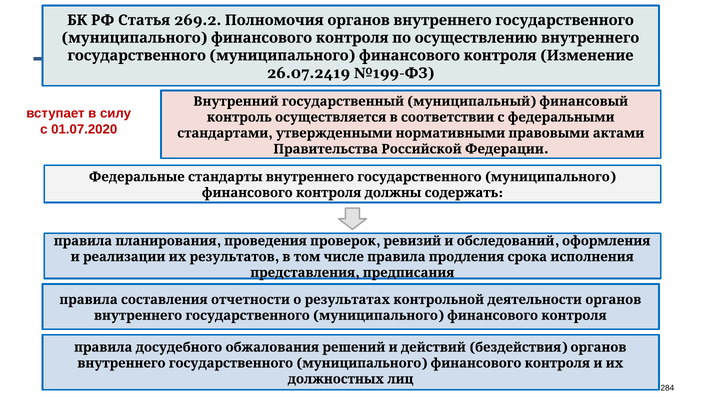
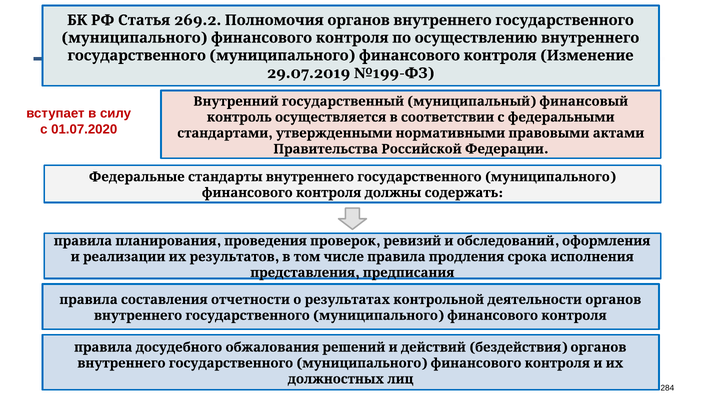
26.07.2419: 26.07.2419 -> 29.07.2019 (309, 73)
